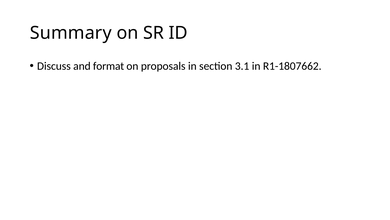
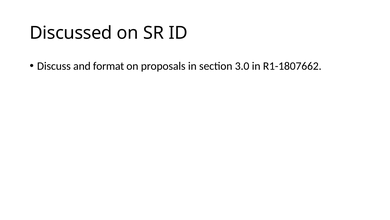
Summary: Summary -> Discussed (71, 33)
3.1: 3.1 -> 3.0 (242, 66)
